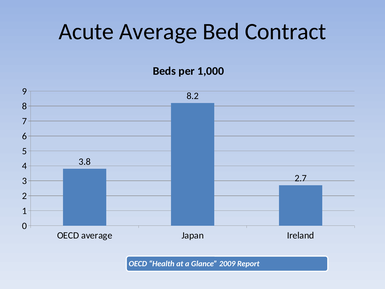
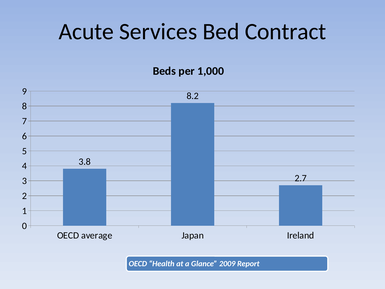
Acute Average: Average -> Services (158, 31)
